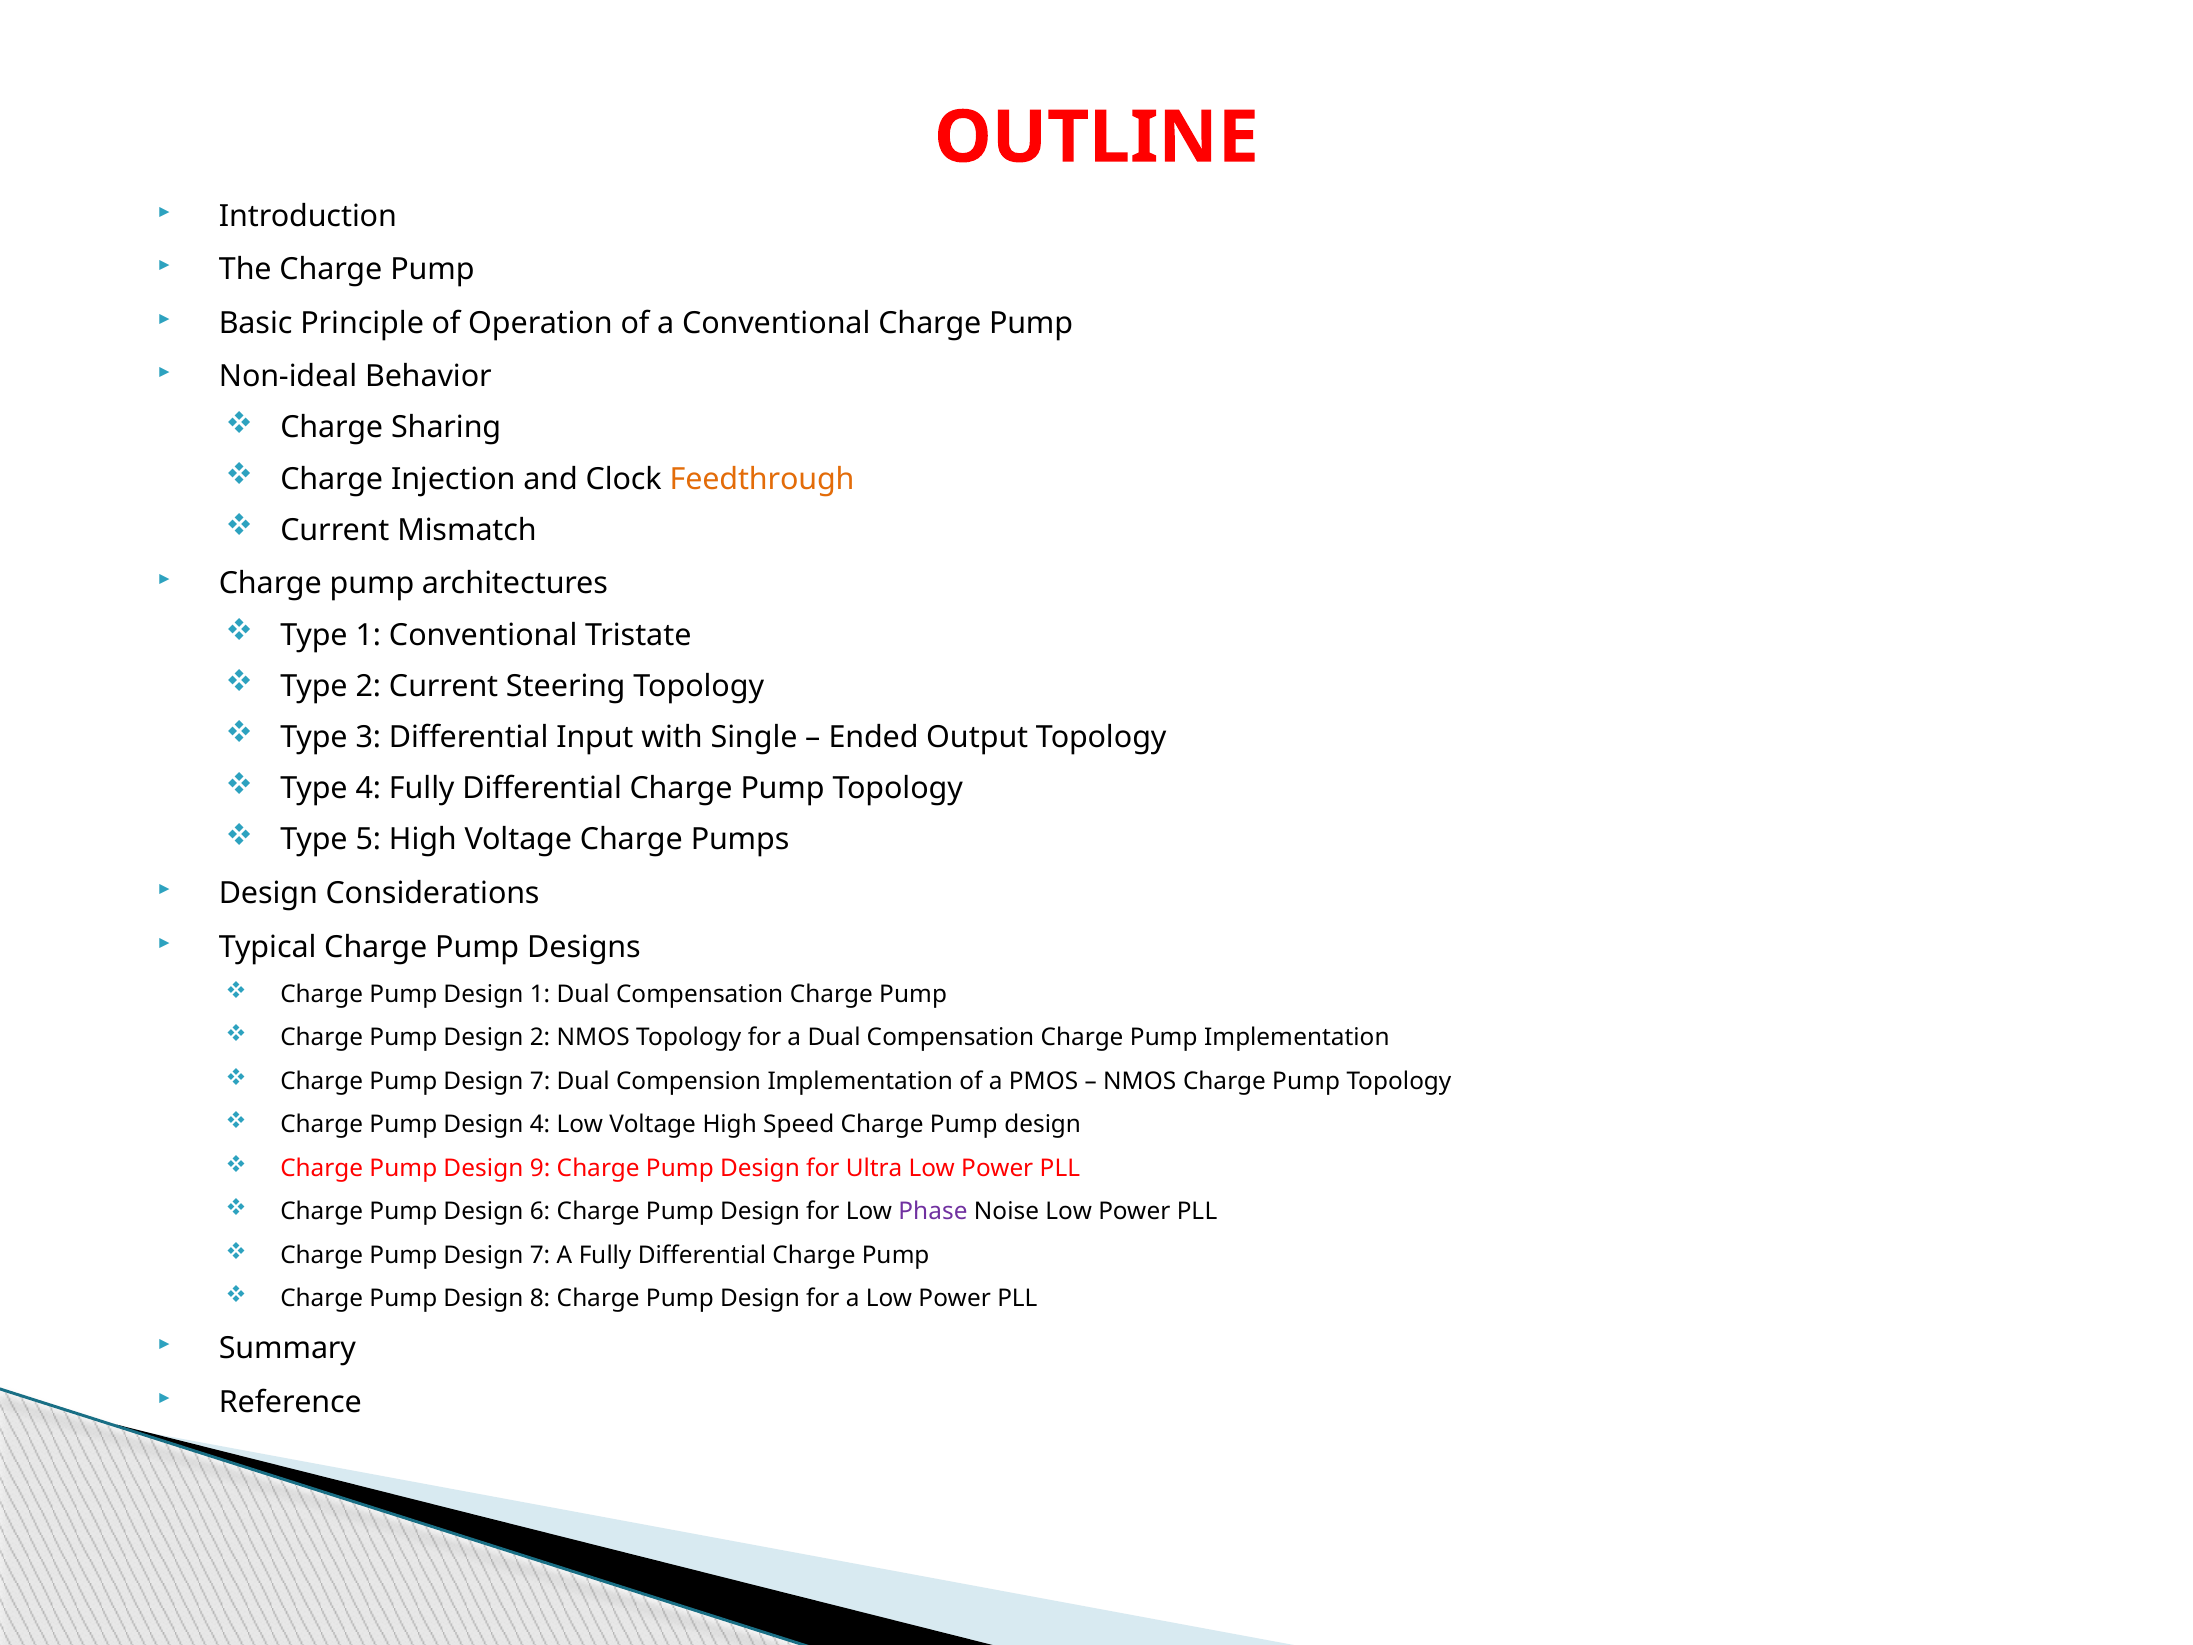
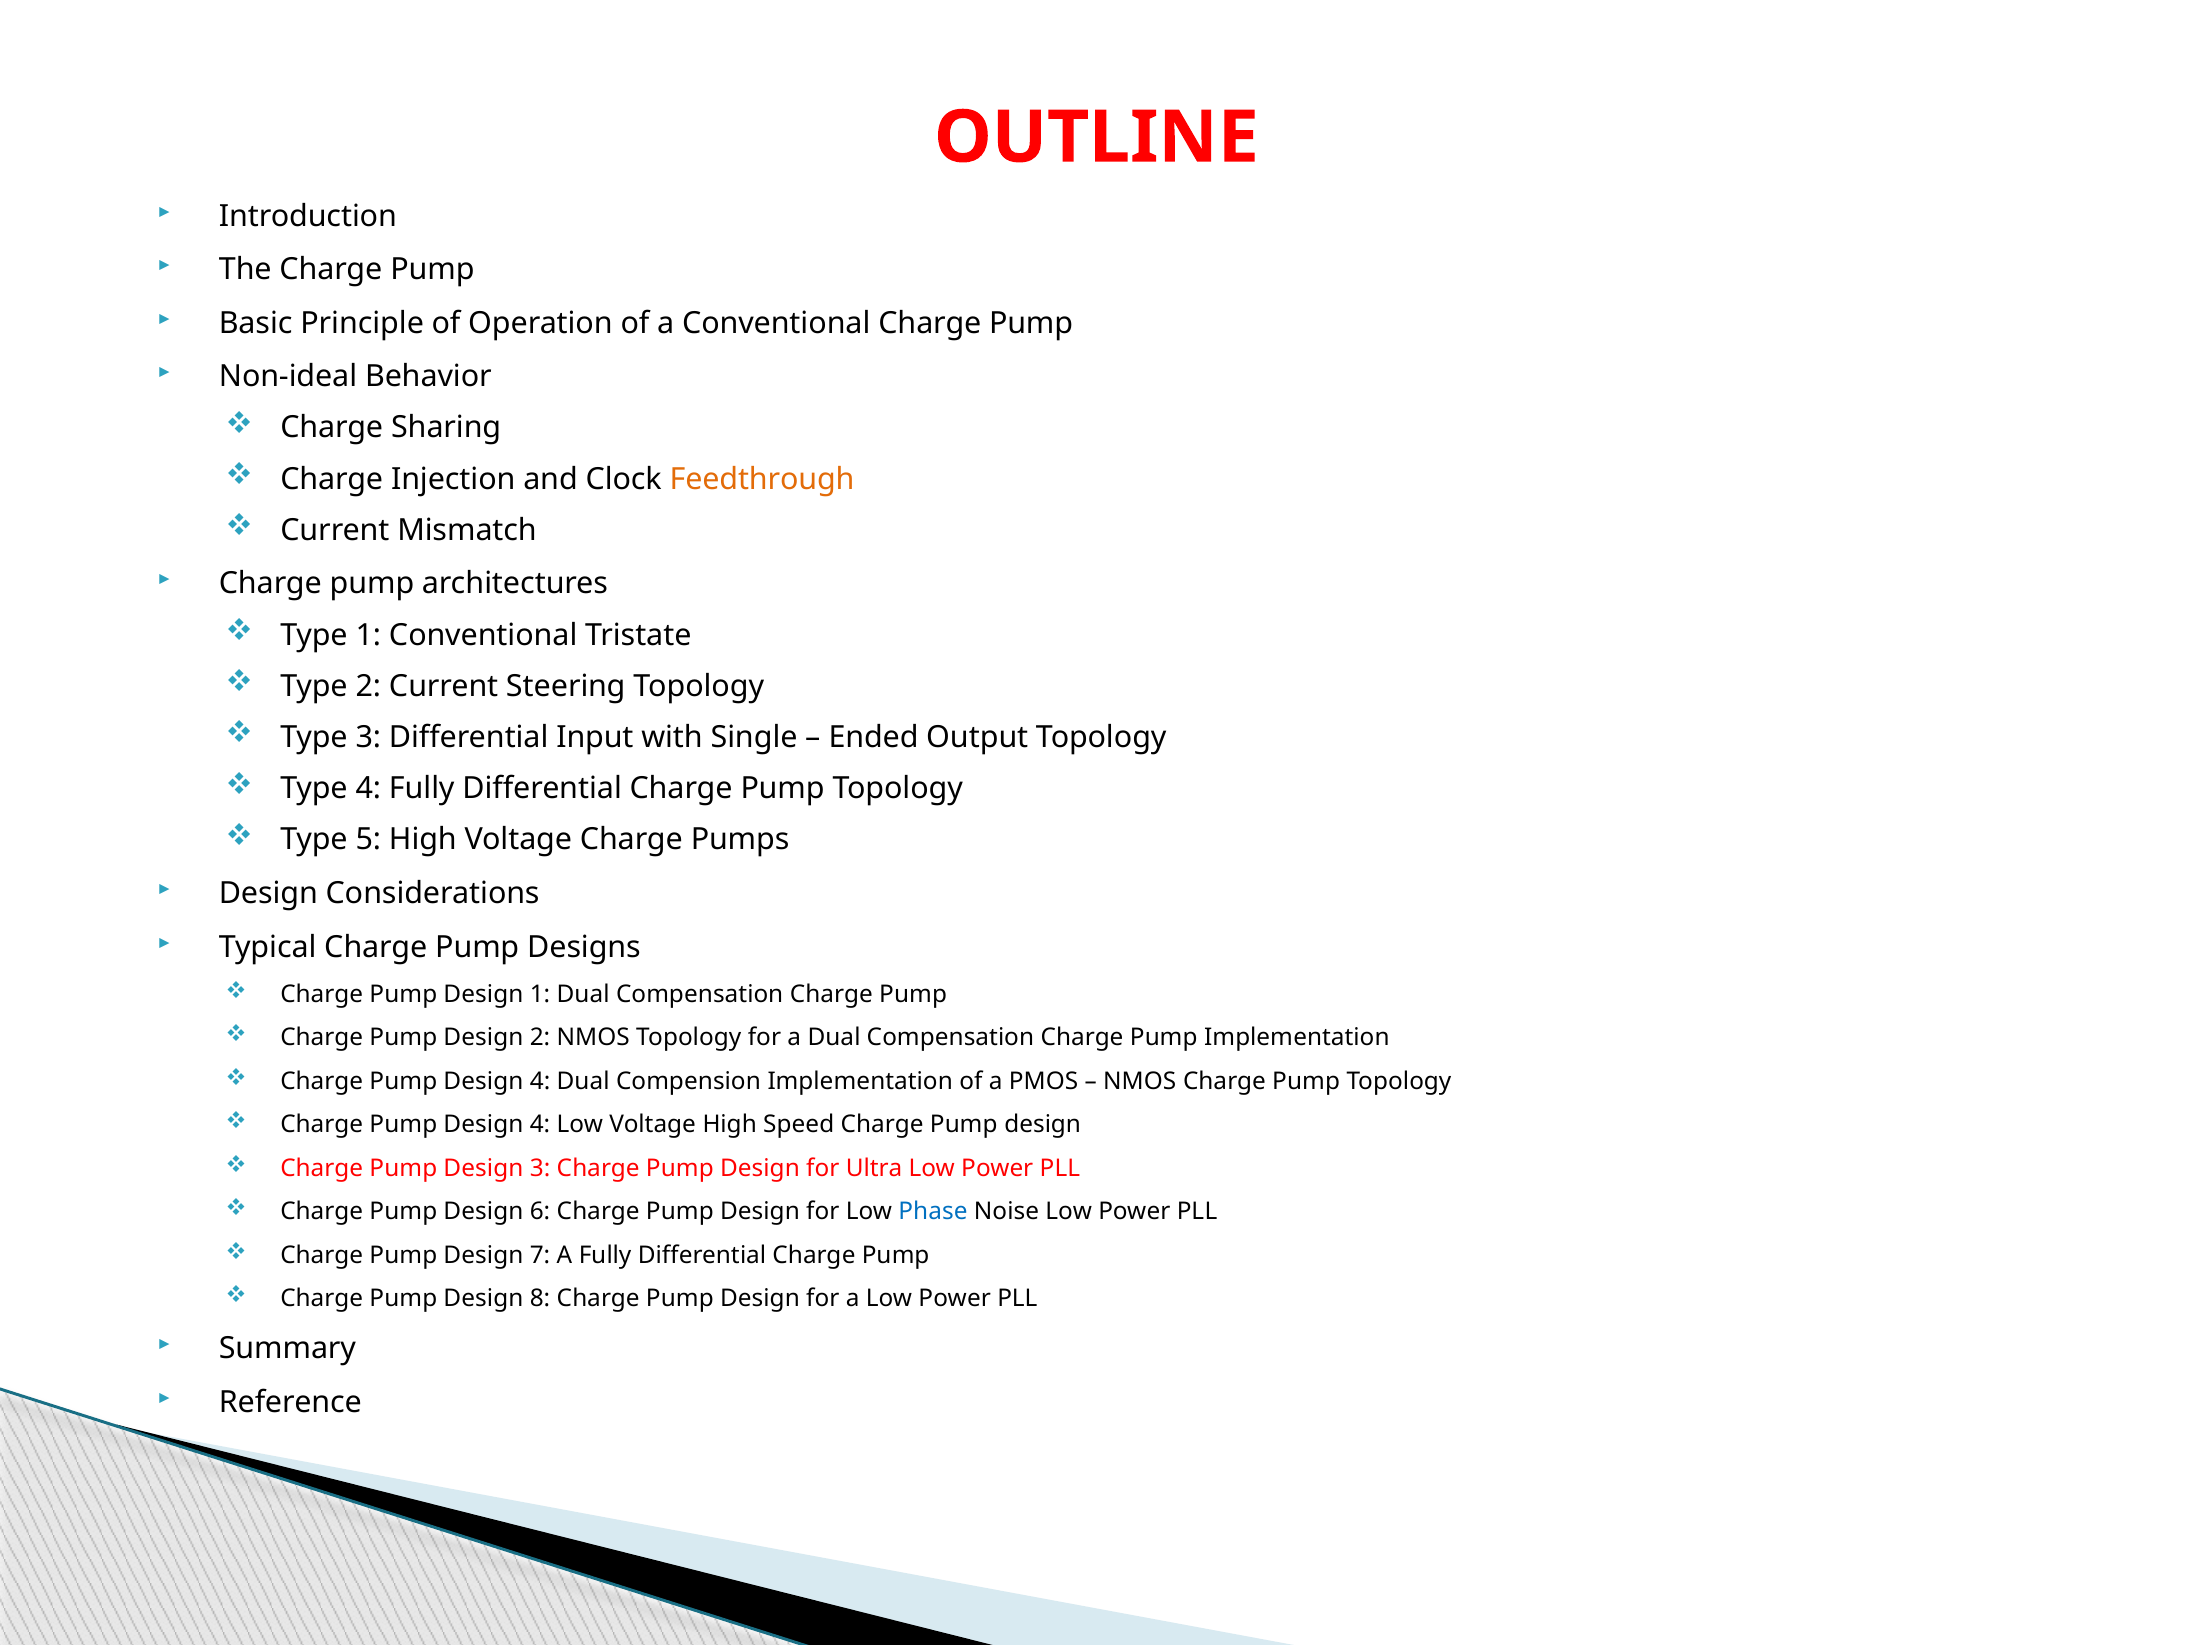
7: 7 -> 4 (540, 1081)
Design 9: 9 -> 3 (540, 1168)
Phase colour: purple -> blue (933, 1211)
